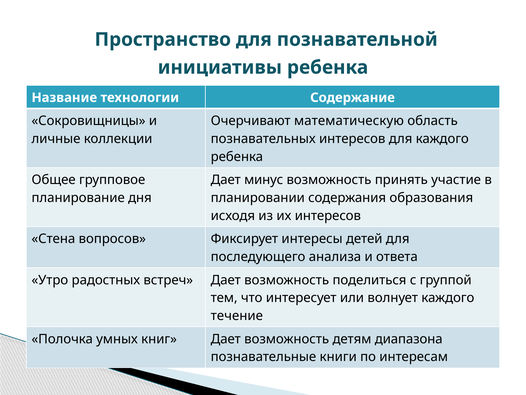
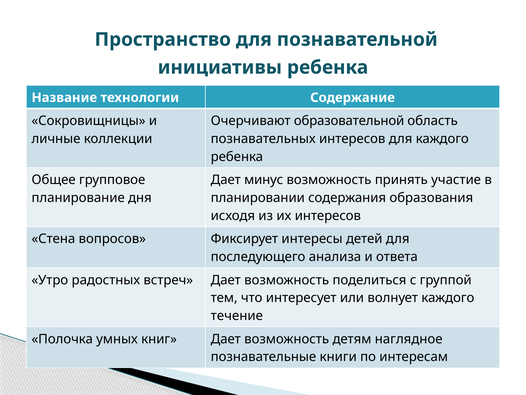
математическую: математическую -> образовательной (349, 121)
диапазона: диапазона -> наглядное (409, 339)
